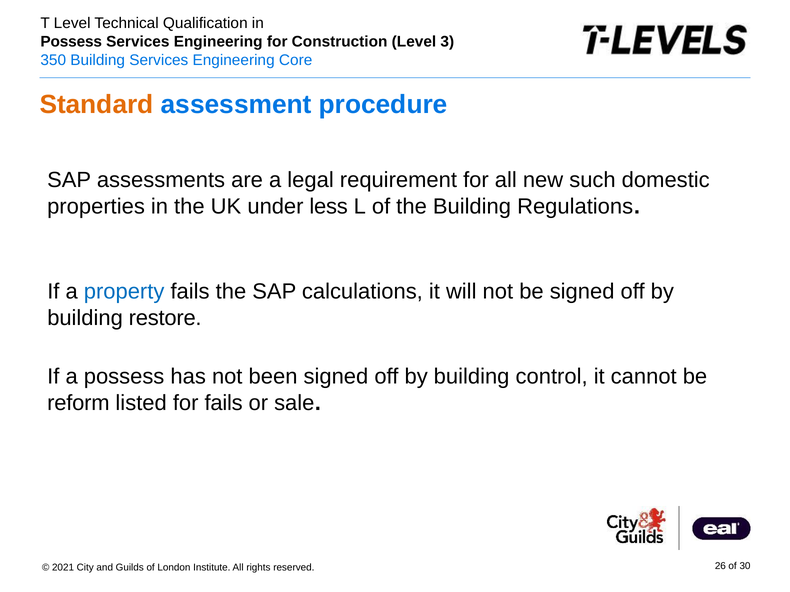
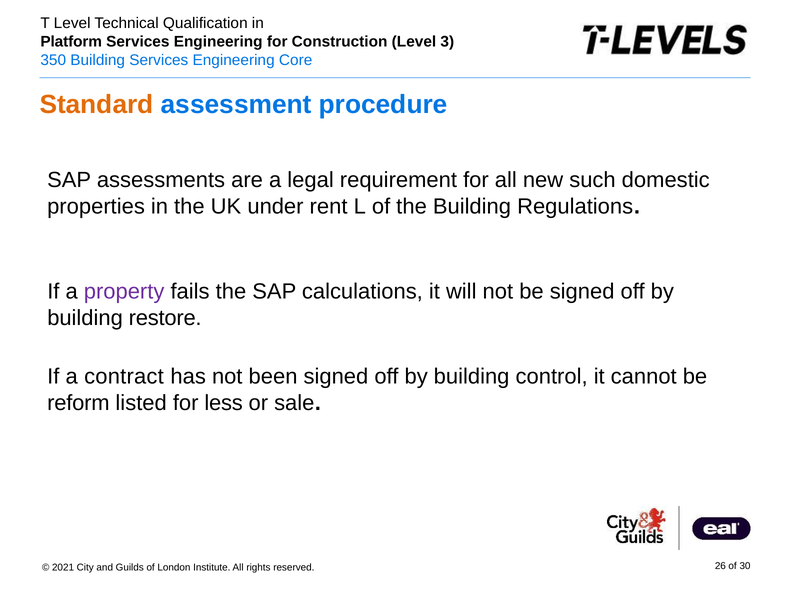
Possess: Possess -> Platform (71, 42)
less: less -> rent (329, 207)
property colour: blue -> purple (124, 292)
a possess: possess -> contract (124, 377)
for fails: fails -> less (224, 403)
